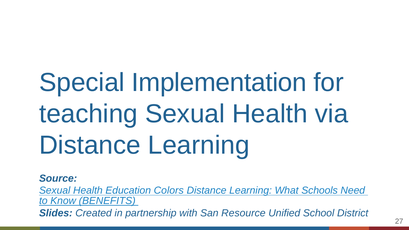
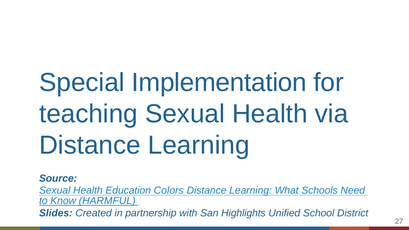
BENEFITS: BENEFITS -> HARMFUL (107, 201)
Resource: Resource -> Highlights (243, 213)
